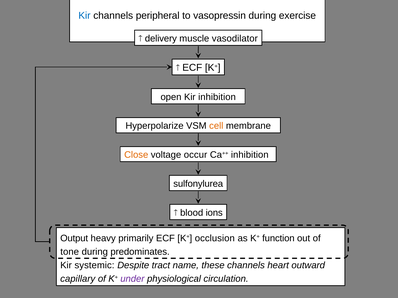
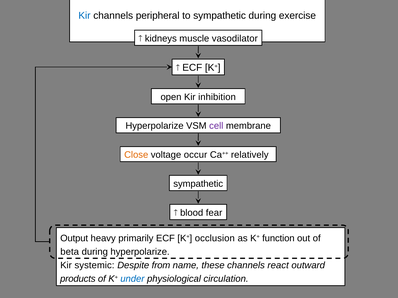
to vasopressin: vasopressin -> sympathetic (220, 16)
delivery: delivery -> kidneys (161, 38)
cell colour: orange -> purple (216, 126)
Ca++ inhibition: inhibition -> relatively (250, 155)
sulfonylurea: sulfonylurea -> sympathetic (198, 184)
ions: ions -> fear (214, 213)
tone: tone -> beta (70, 252)
during predominates: predominates -> hyperpolarize (140, 252)
tract: tract -> from (161, 266)
heart: heart -> react (278, 266)
capillary: capillary -> products (78, 279)
under colour: purple -> blue (132, 279)
